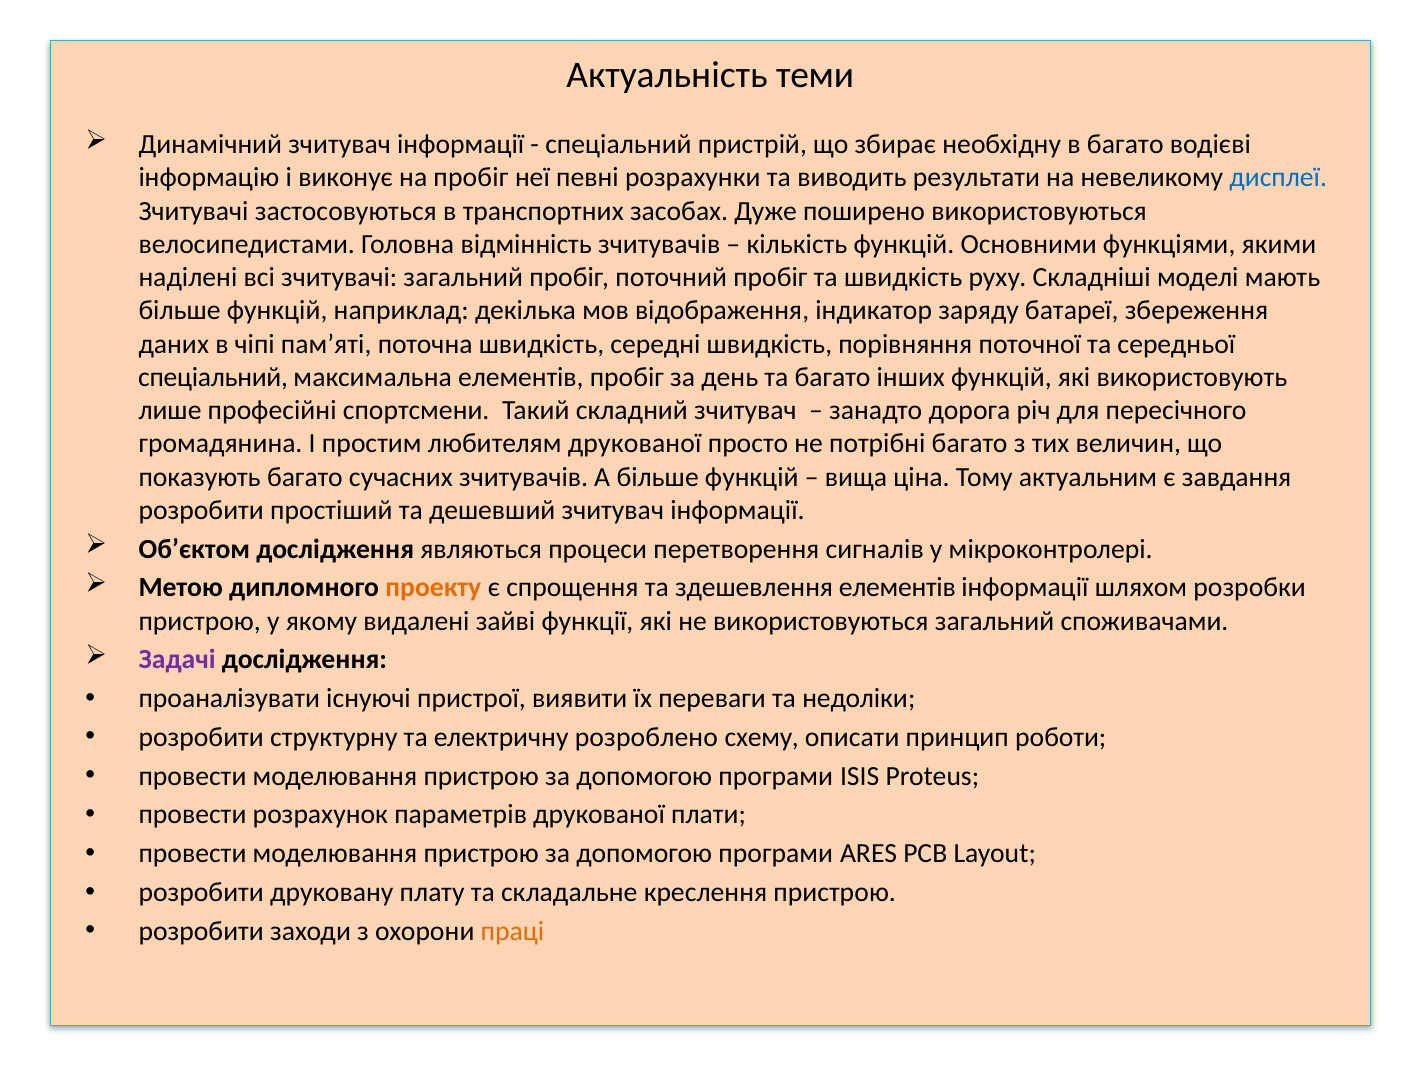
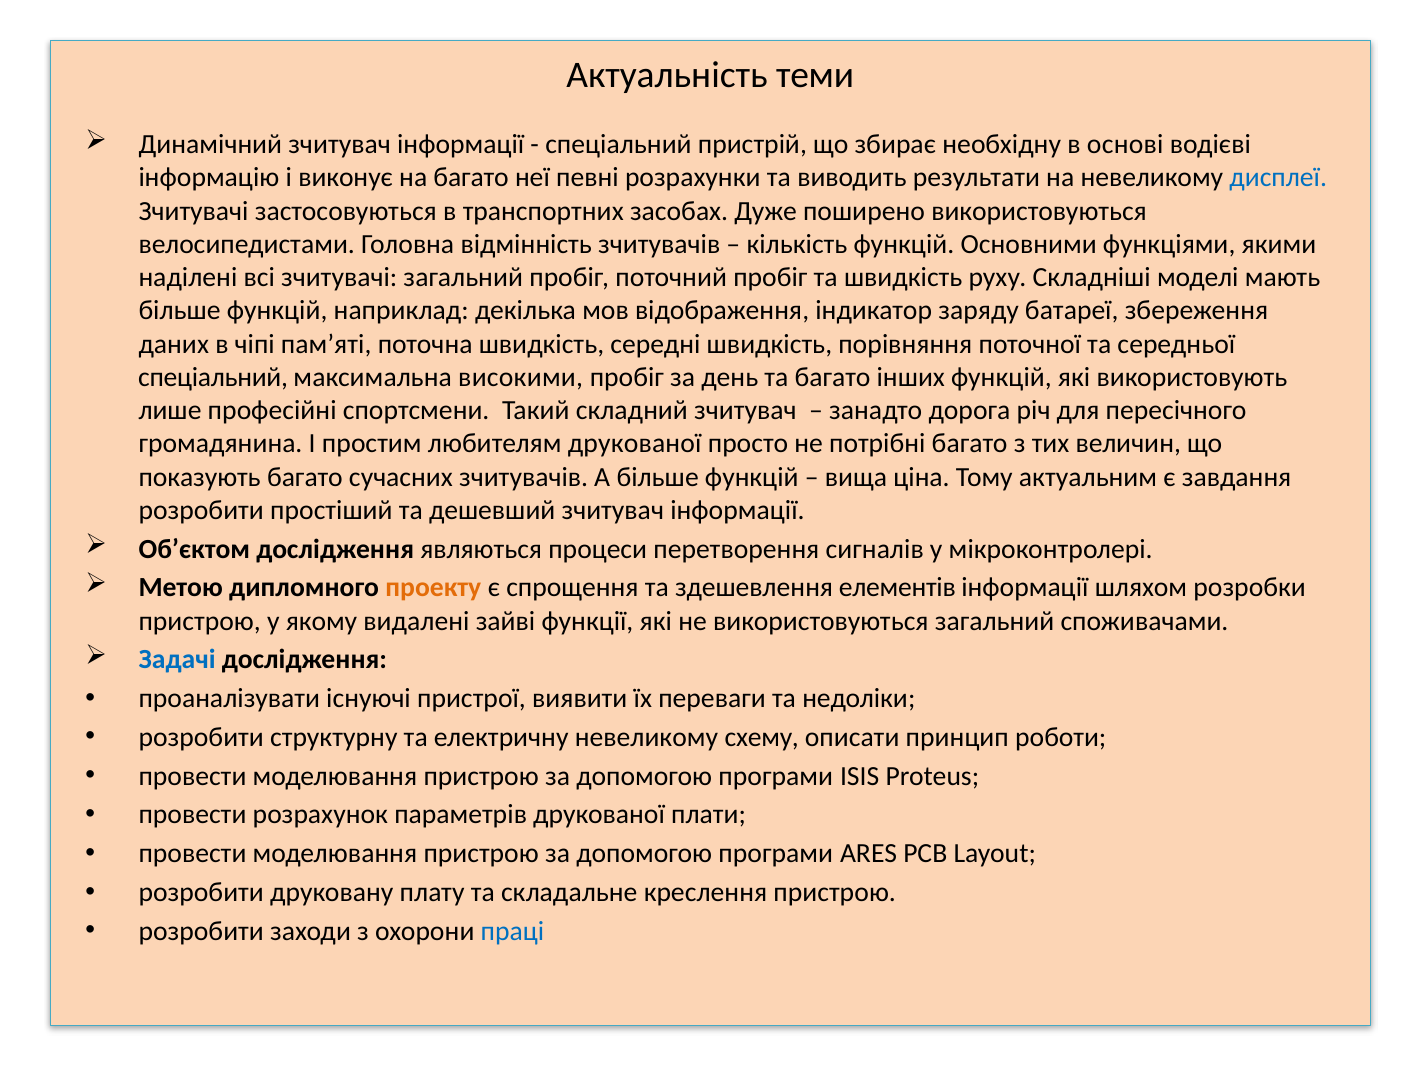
в багато: багато -> основі (1125, 145)
на пробіг: пробіг -> багато (471, 178)
максимальна елементів: елементів -> високими (521, 377)
Задачі colour: purple -> blue (177, 660)
електричну розроблено: розроблено -> невеликому (646, 737)
праці colour: orange -> blue (512, 931)
